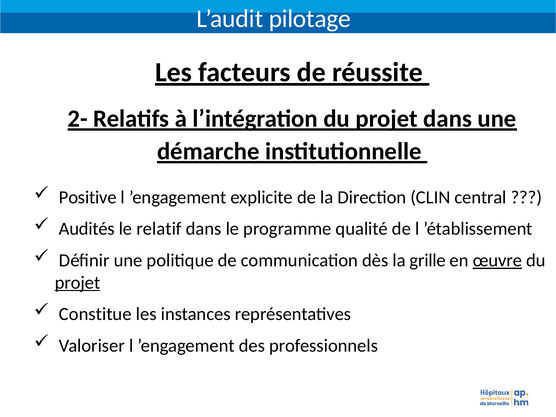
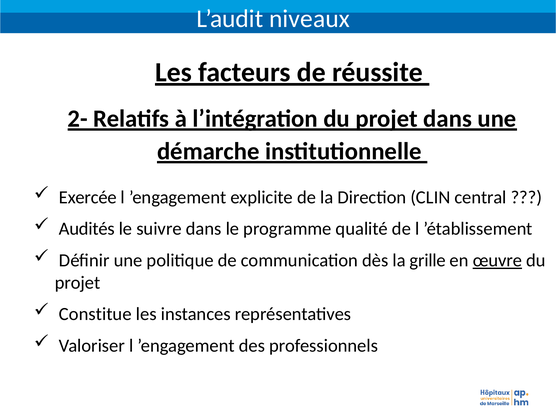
pilotage: pilotage -> niveaux (309, 19)
Positive: Positive -> Exercée (88, 197)
relatif: relatif -> suivre (159, 229)
projet underline: present -> none (77, 283)
